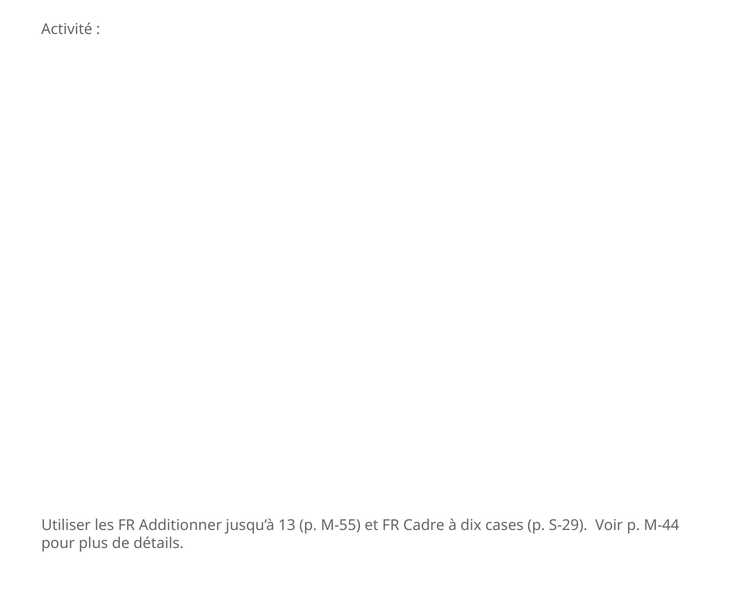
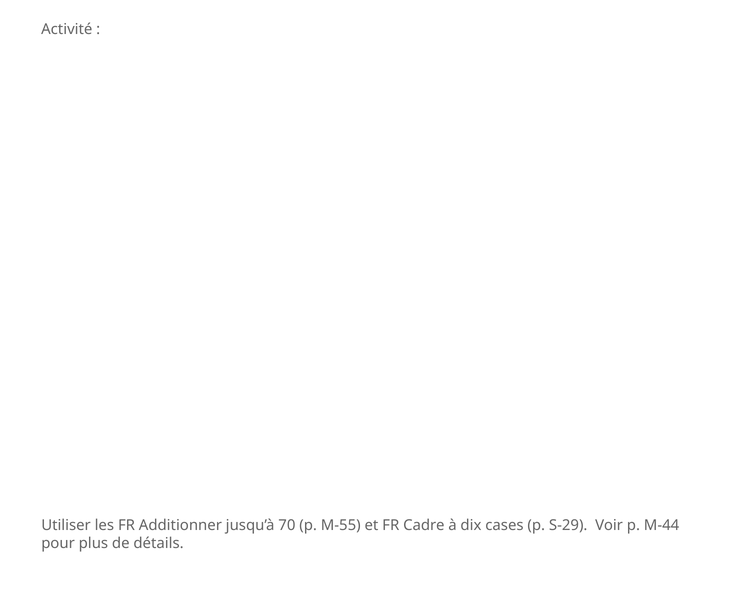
13: 13 -> 70 (287, 525)
